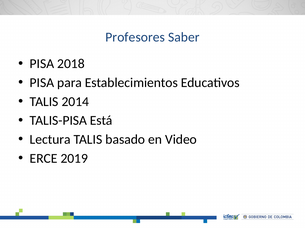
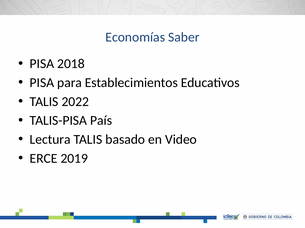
Profesores: Profesores -> Economías (135, 37)
2014: 2014 -> 2022 (75, 102)
Está: Está -> País (101, 121)
